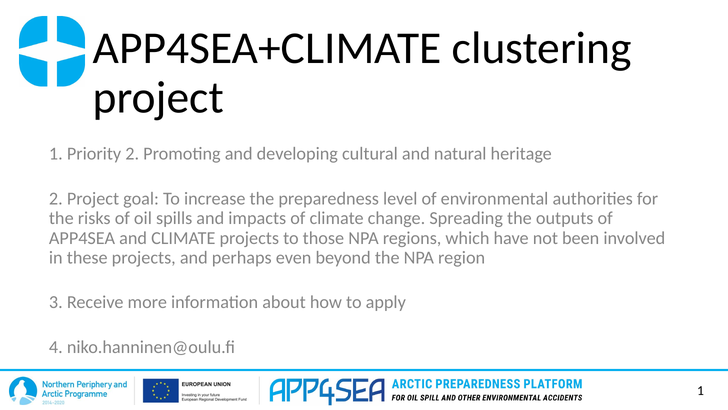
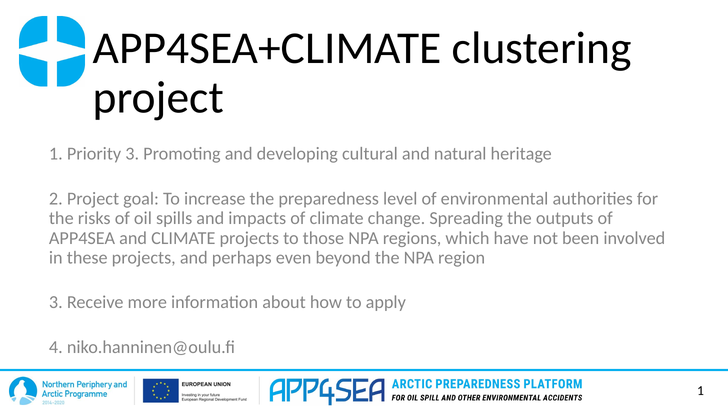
Priority 2: 2 -> 3 (132, 154)
